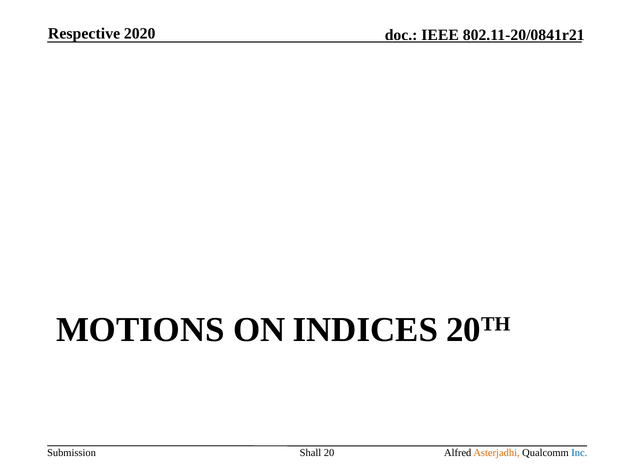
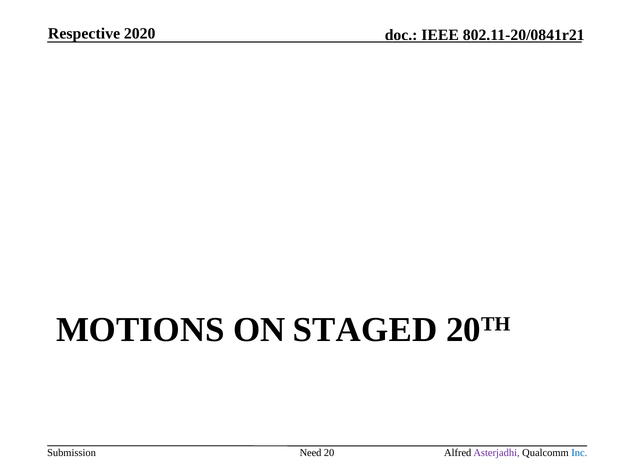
INDICES: INDICES -> STAGED (365, 330)
Shall: Shall -> Need (311, 452)
Asterjadhi colour: orange -> purple (497, 452)
